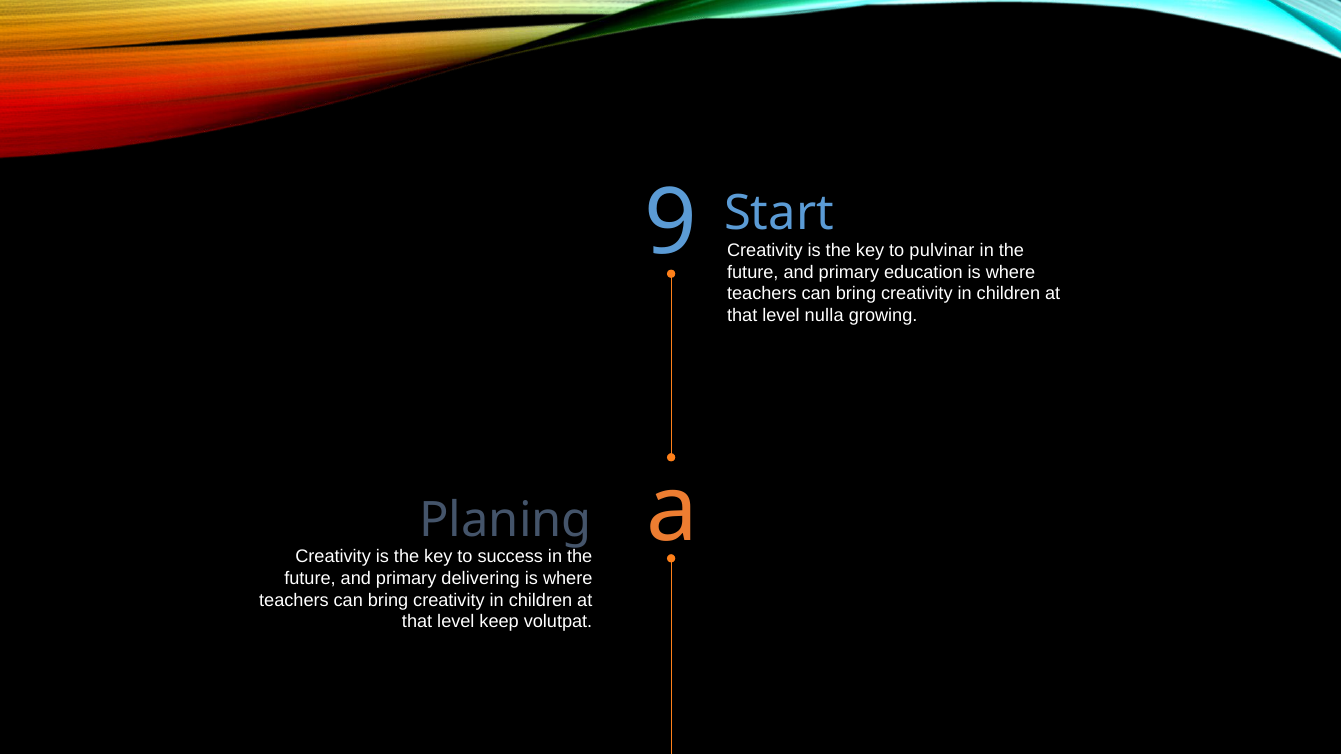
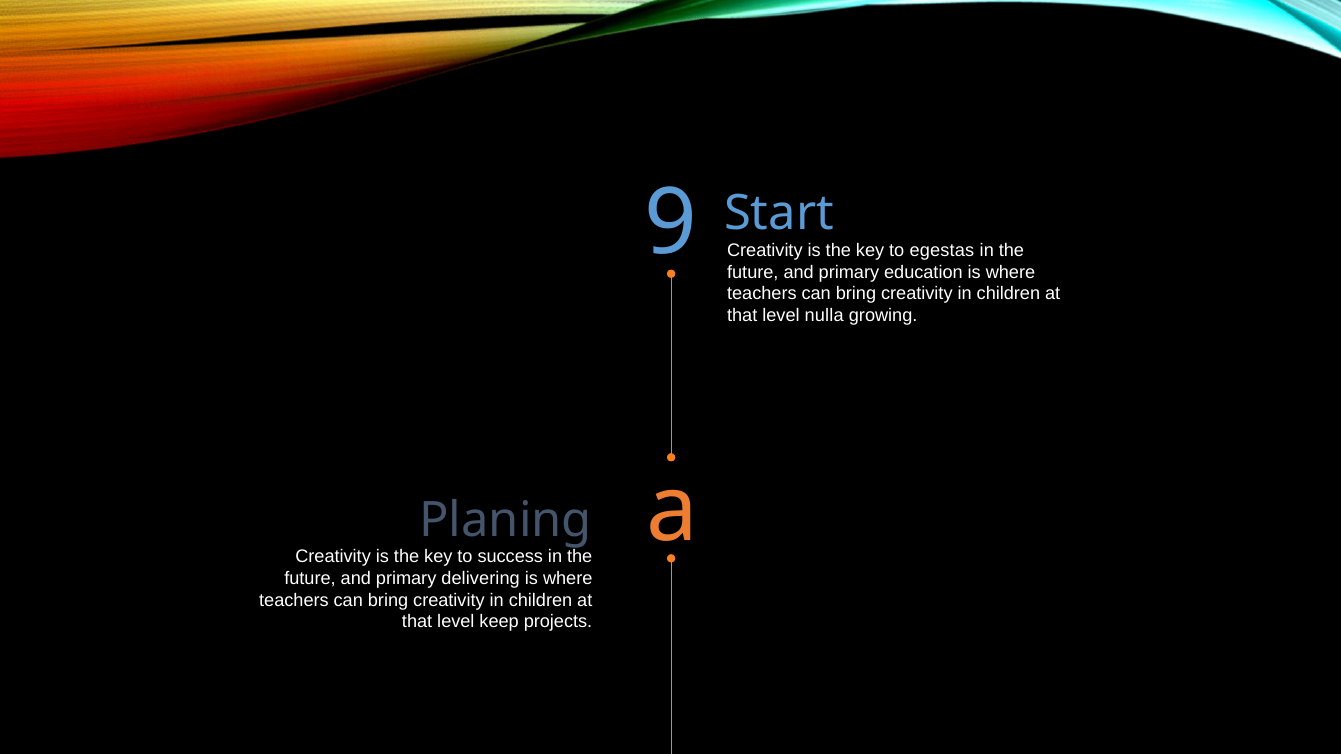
pulvinar: pulvinar -> egestas (942, 250)
volutpat: volutpat -> projects (558, 622)
